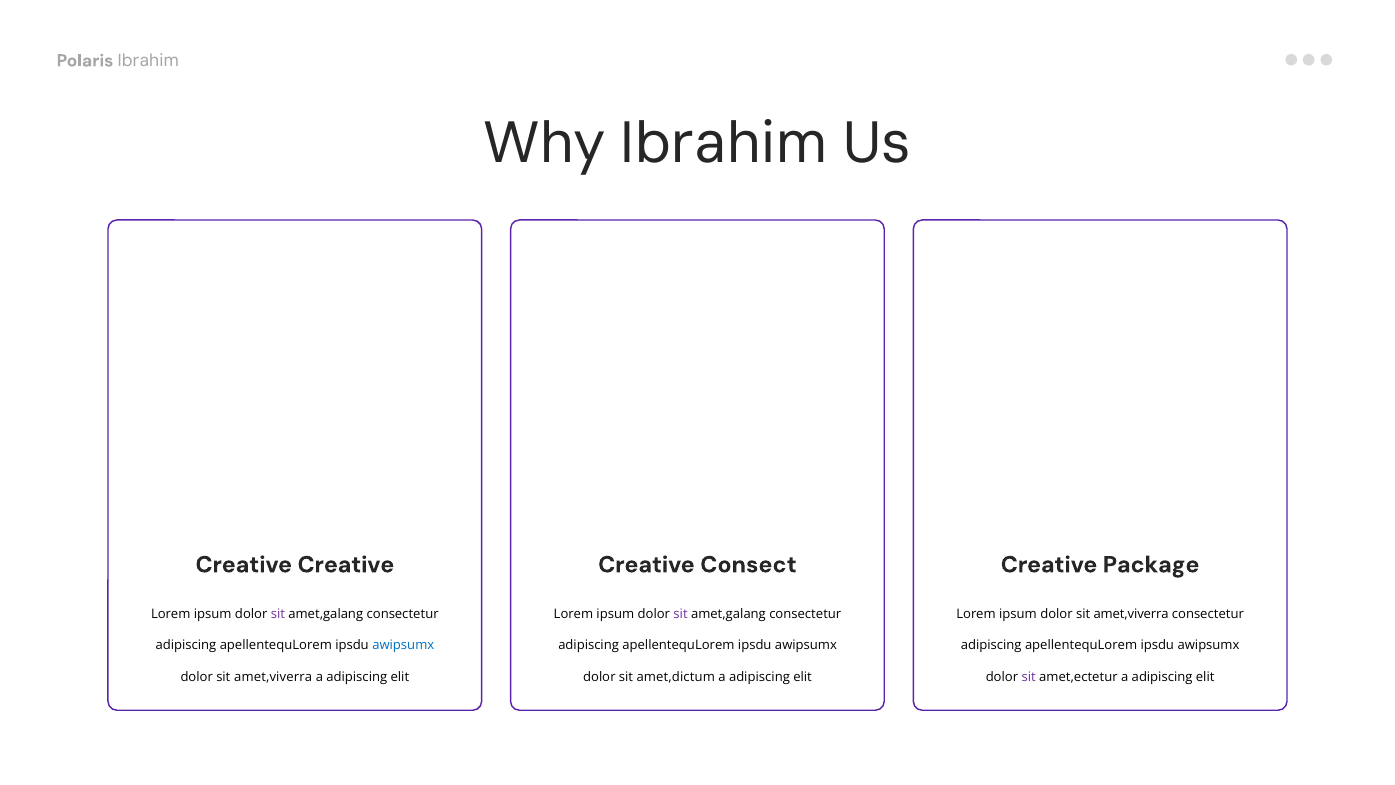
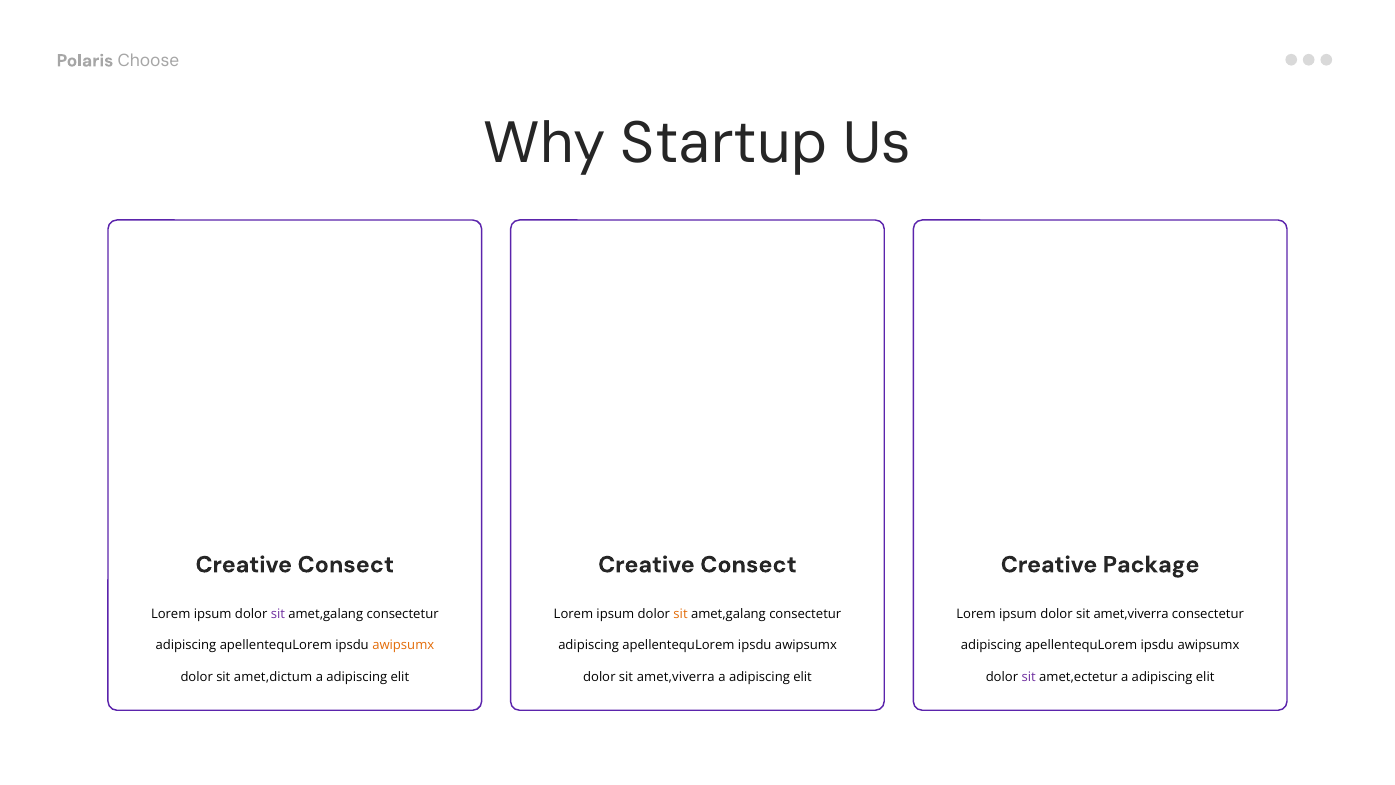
Polaris Ibrahim: Ibrahim -> Choose (148, 61)
Why Ibrahim: Ibrahim -> Startup (724, 143)
Creative: Creative -> Consect (346, 564)
sit colour: purple -> orange (681, 614)
awipsumx colour: blue -> orange (403, 645)
amet,viverra: amet,viverra -> amet,dictum (273, 677)
amet,dictum: amet,dictum -> amet,viverra (676, 677)
